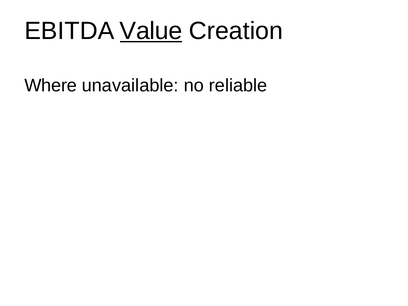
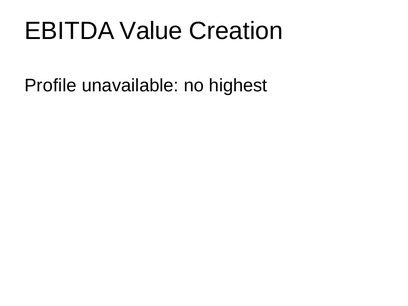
Value underline: present -> none (151, 31)
Where: Where -> Profile (51, 86)
reliable: reliable -> highest (238, 86)
